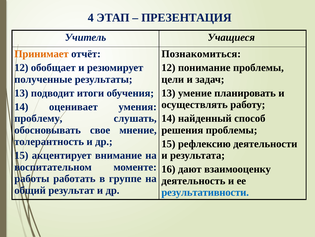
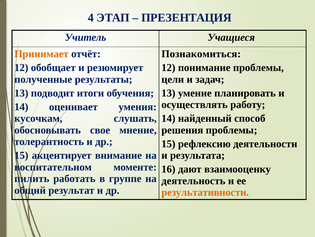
проблему: проблему -> кусочкам (38, 118)
работы: работы -> пилить (32, 178)
результативности colour: blue -> orange (205, 192)
